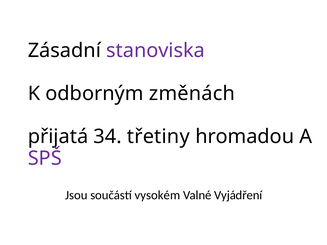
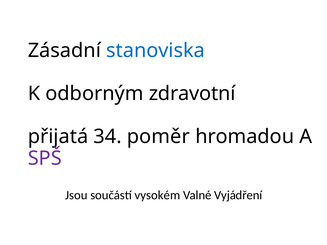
stanoviska colour: purple -> blue (156, 50)
změnách: změnách -> zdravotní (192, 94)
třetiny: třetiny -> poměr (158, 137)
